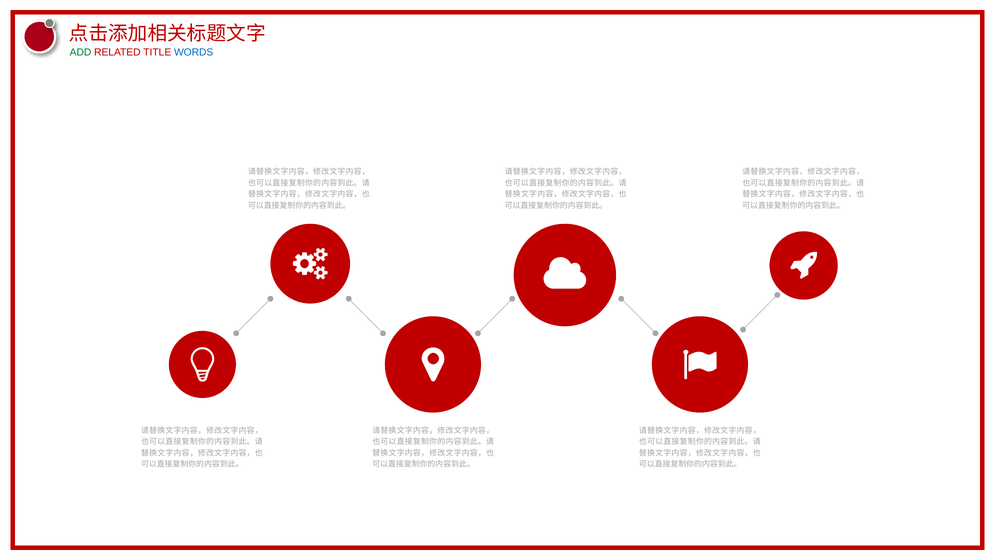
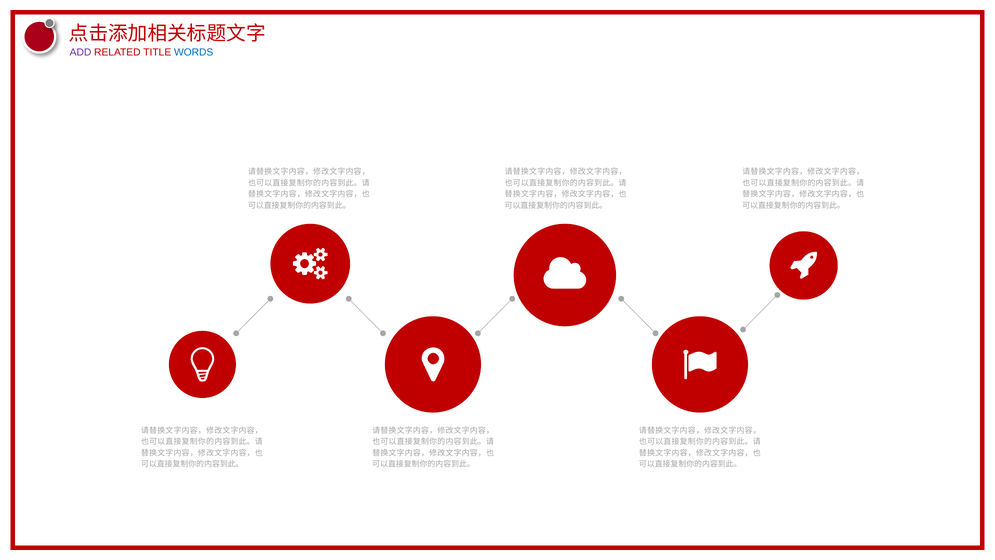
ADD colour: green -> purple (81, 52)
